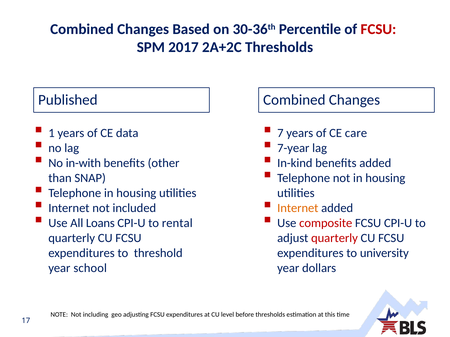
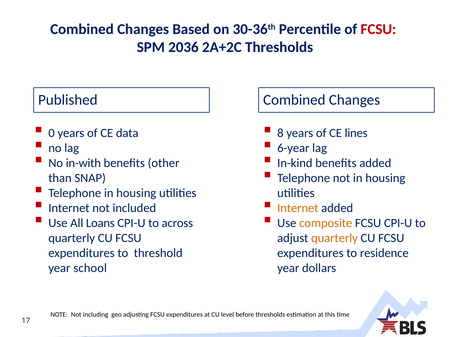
2017: 2017 -> 2036 (183, 47)
1: 1 -> 0 (52, 133)
7: 7 -> 8 (280, 133)
care: care -> lines (356, 133)
7-year: 7-year -> 6-year (293, 148)
rental: rental -> across (177, 223)
composite colour: red -> orange (326, 223)
quarterly colour: red -> orange (334, 238)
university: university -> residence (384, 253)
